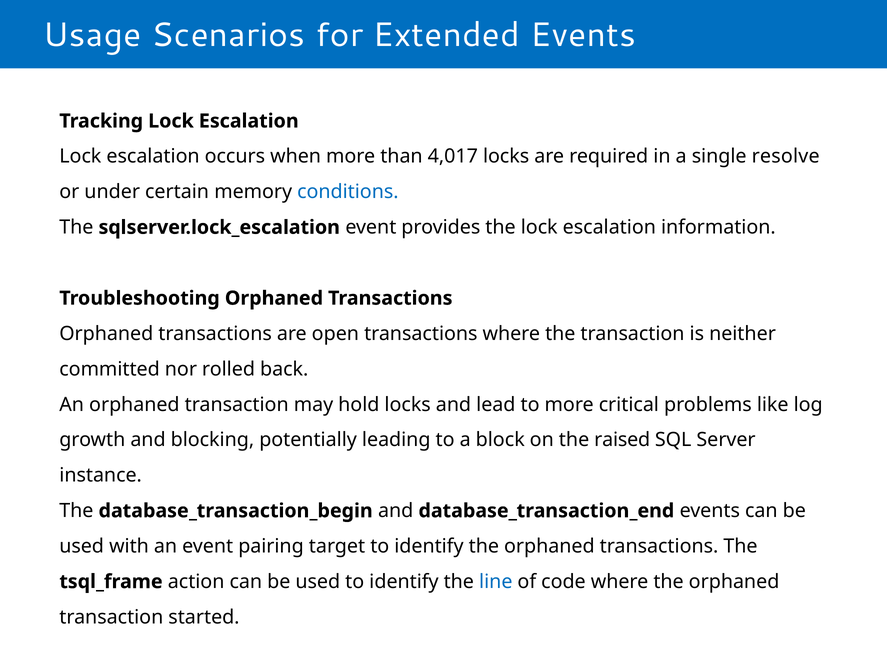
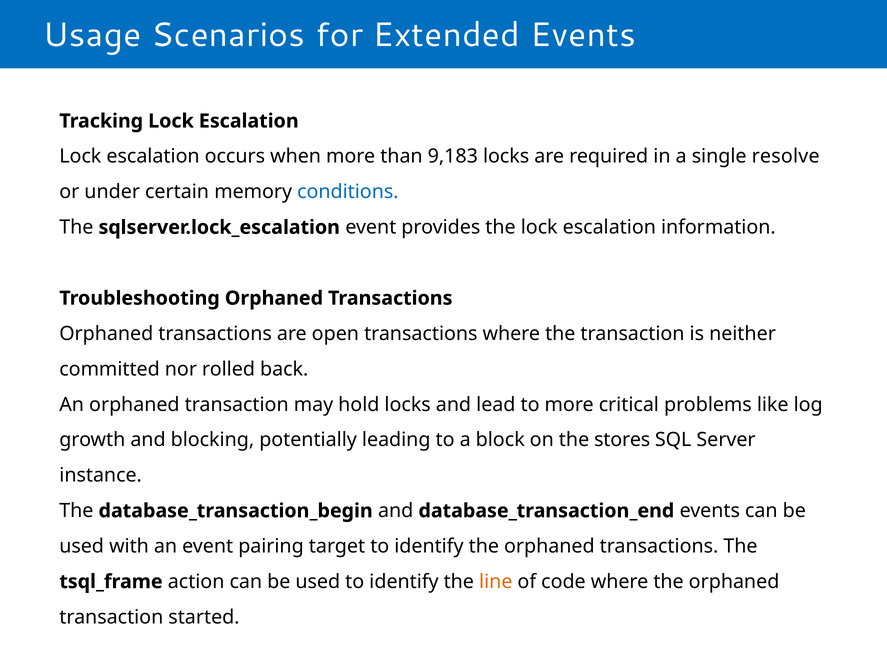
4,017: 4,017 -> 9,183 (453, 157)
raised: raised -> stores (622, 440)
line colour: blue -> orange (496, 582)
